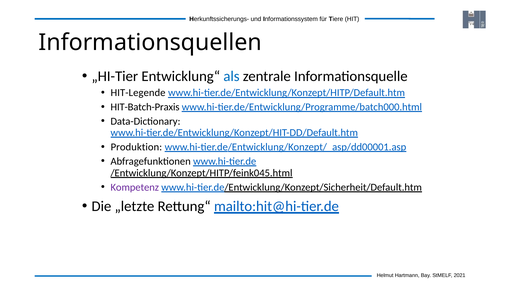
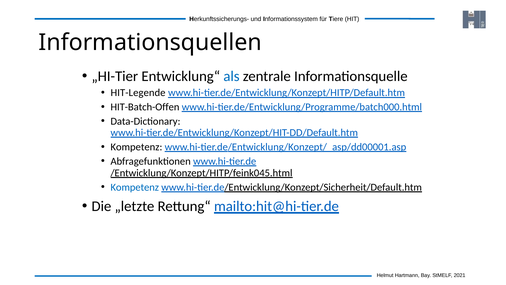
HIT-Batch-Praxis: HIT-Batch-Praxis -> HIT-Batch-Offen (145, 107)
Produktion: Produktion -> Kompetenz (136, 147)
Kompetenz colour: purple -> blue (135, 187)
